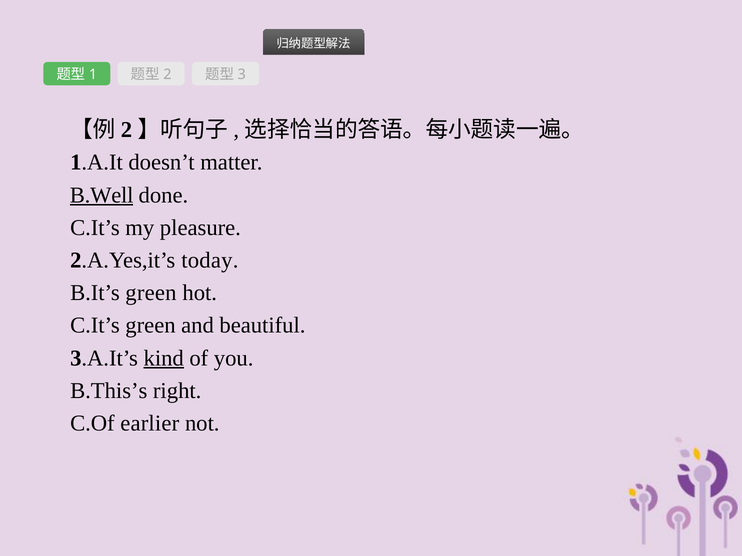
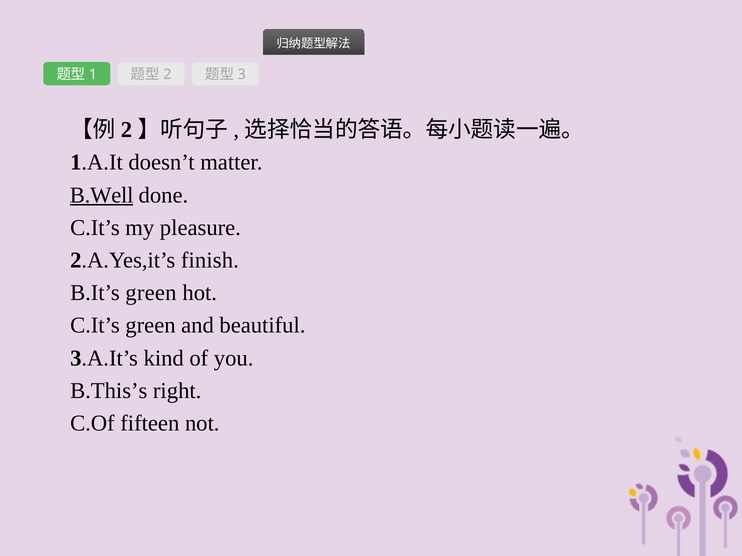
today: today -> finish (210, 260)
kind underline: present -> none (164, 358)
earlier: earlier -> fifteen (150, 424)
